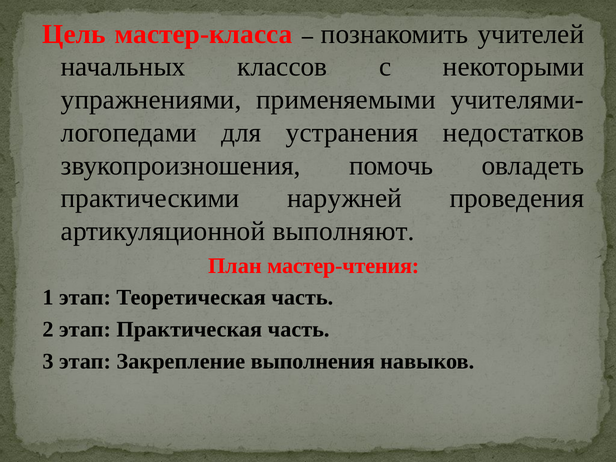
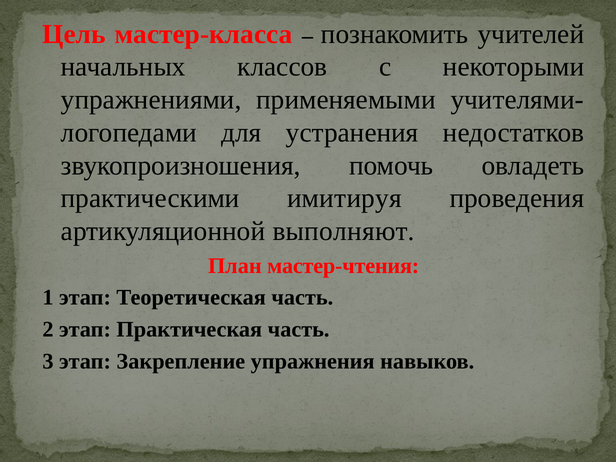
наружней: наружней -> имитируя (344, 198)
выполнения: выполнения -> упражнения (313, 361)
